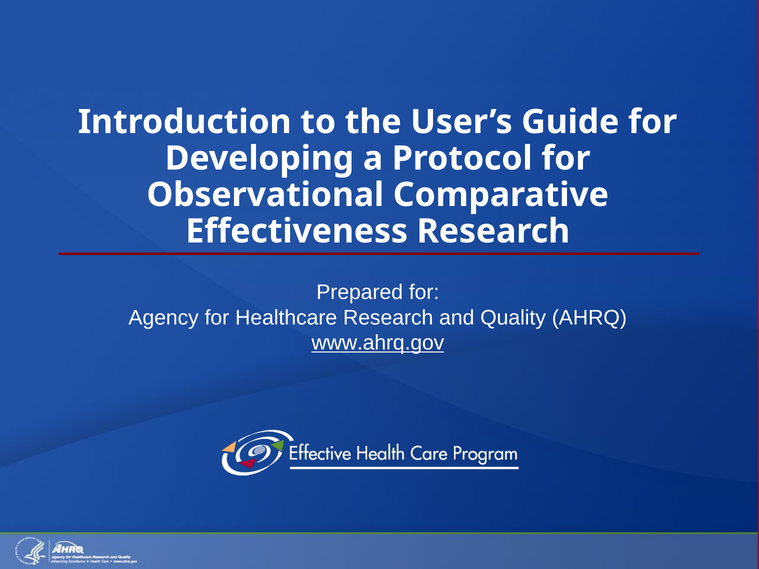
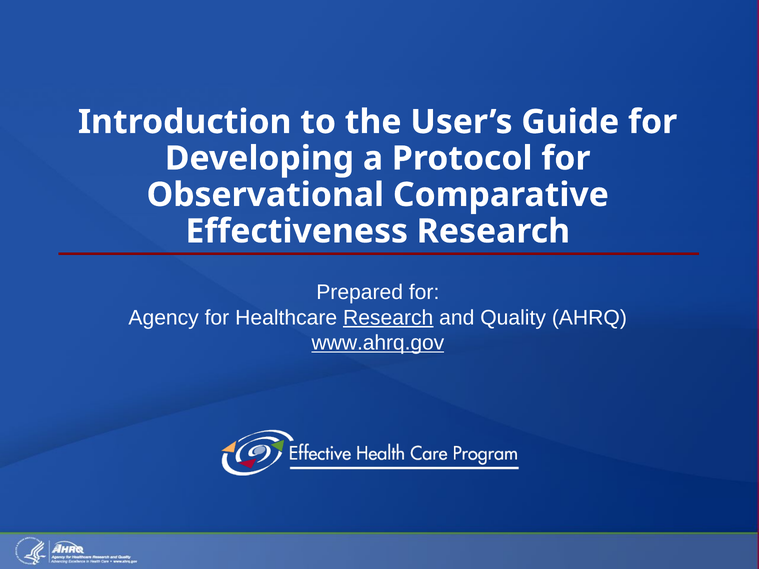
Research underline: none -> present (388, 318)
